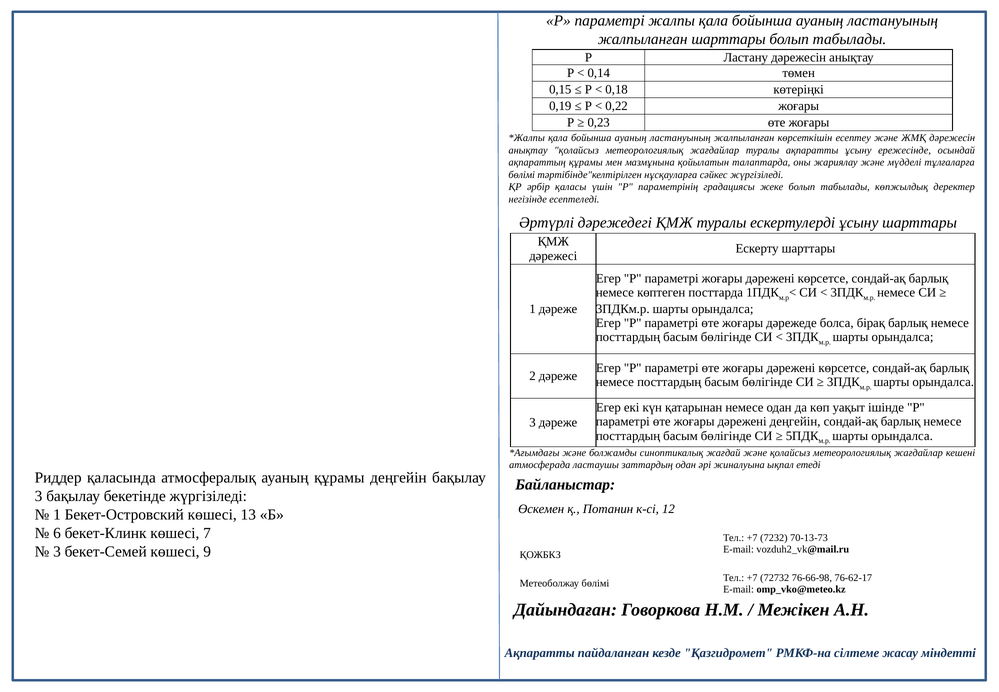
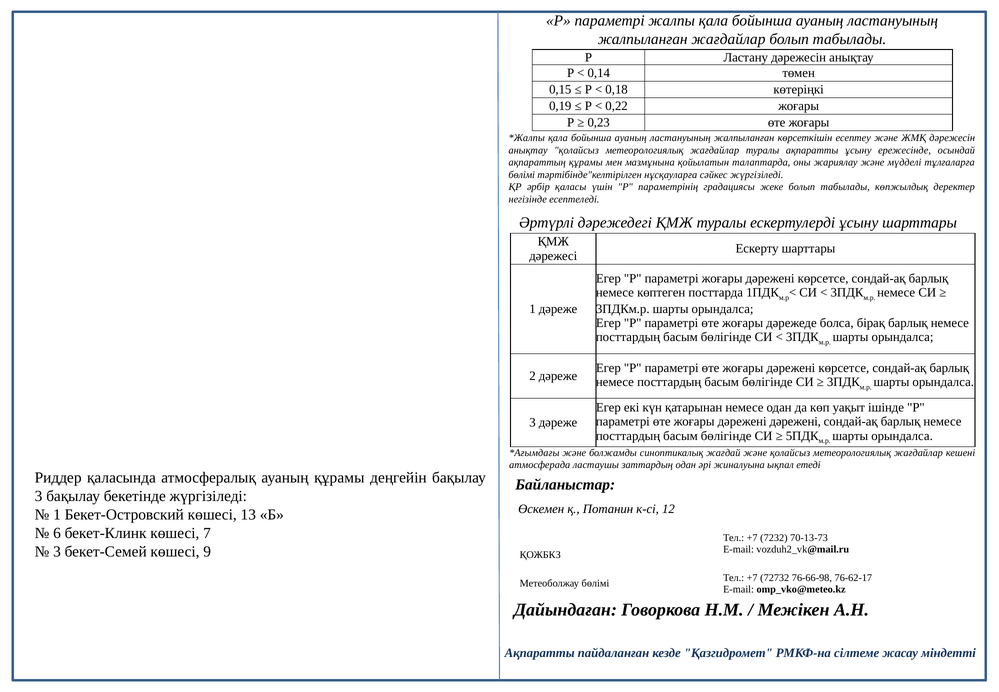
жалпыланған шарттары: шарттары -> жағдайлар (728, 39)
дәрежені деңгейін: деңгейін -> дәрежені (795, 421)
